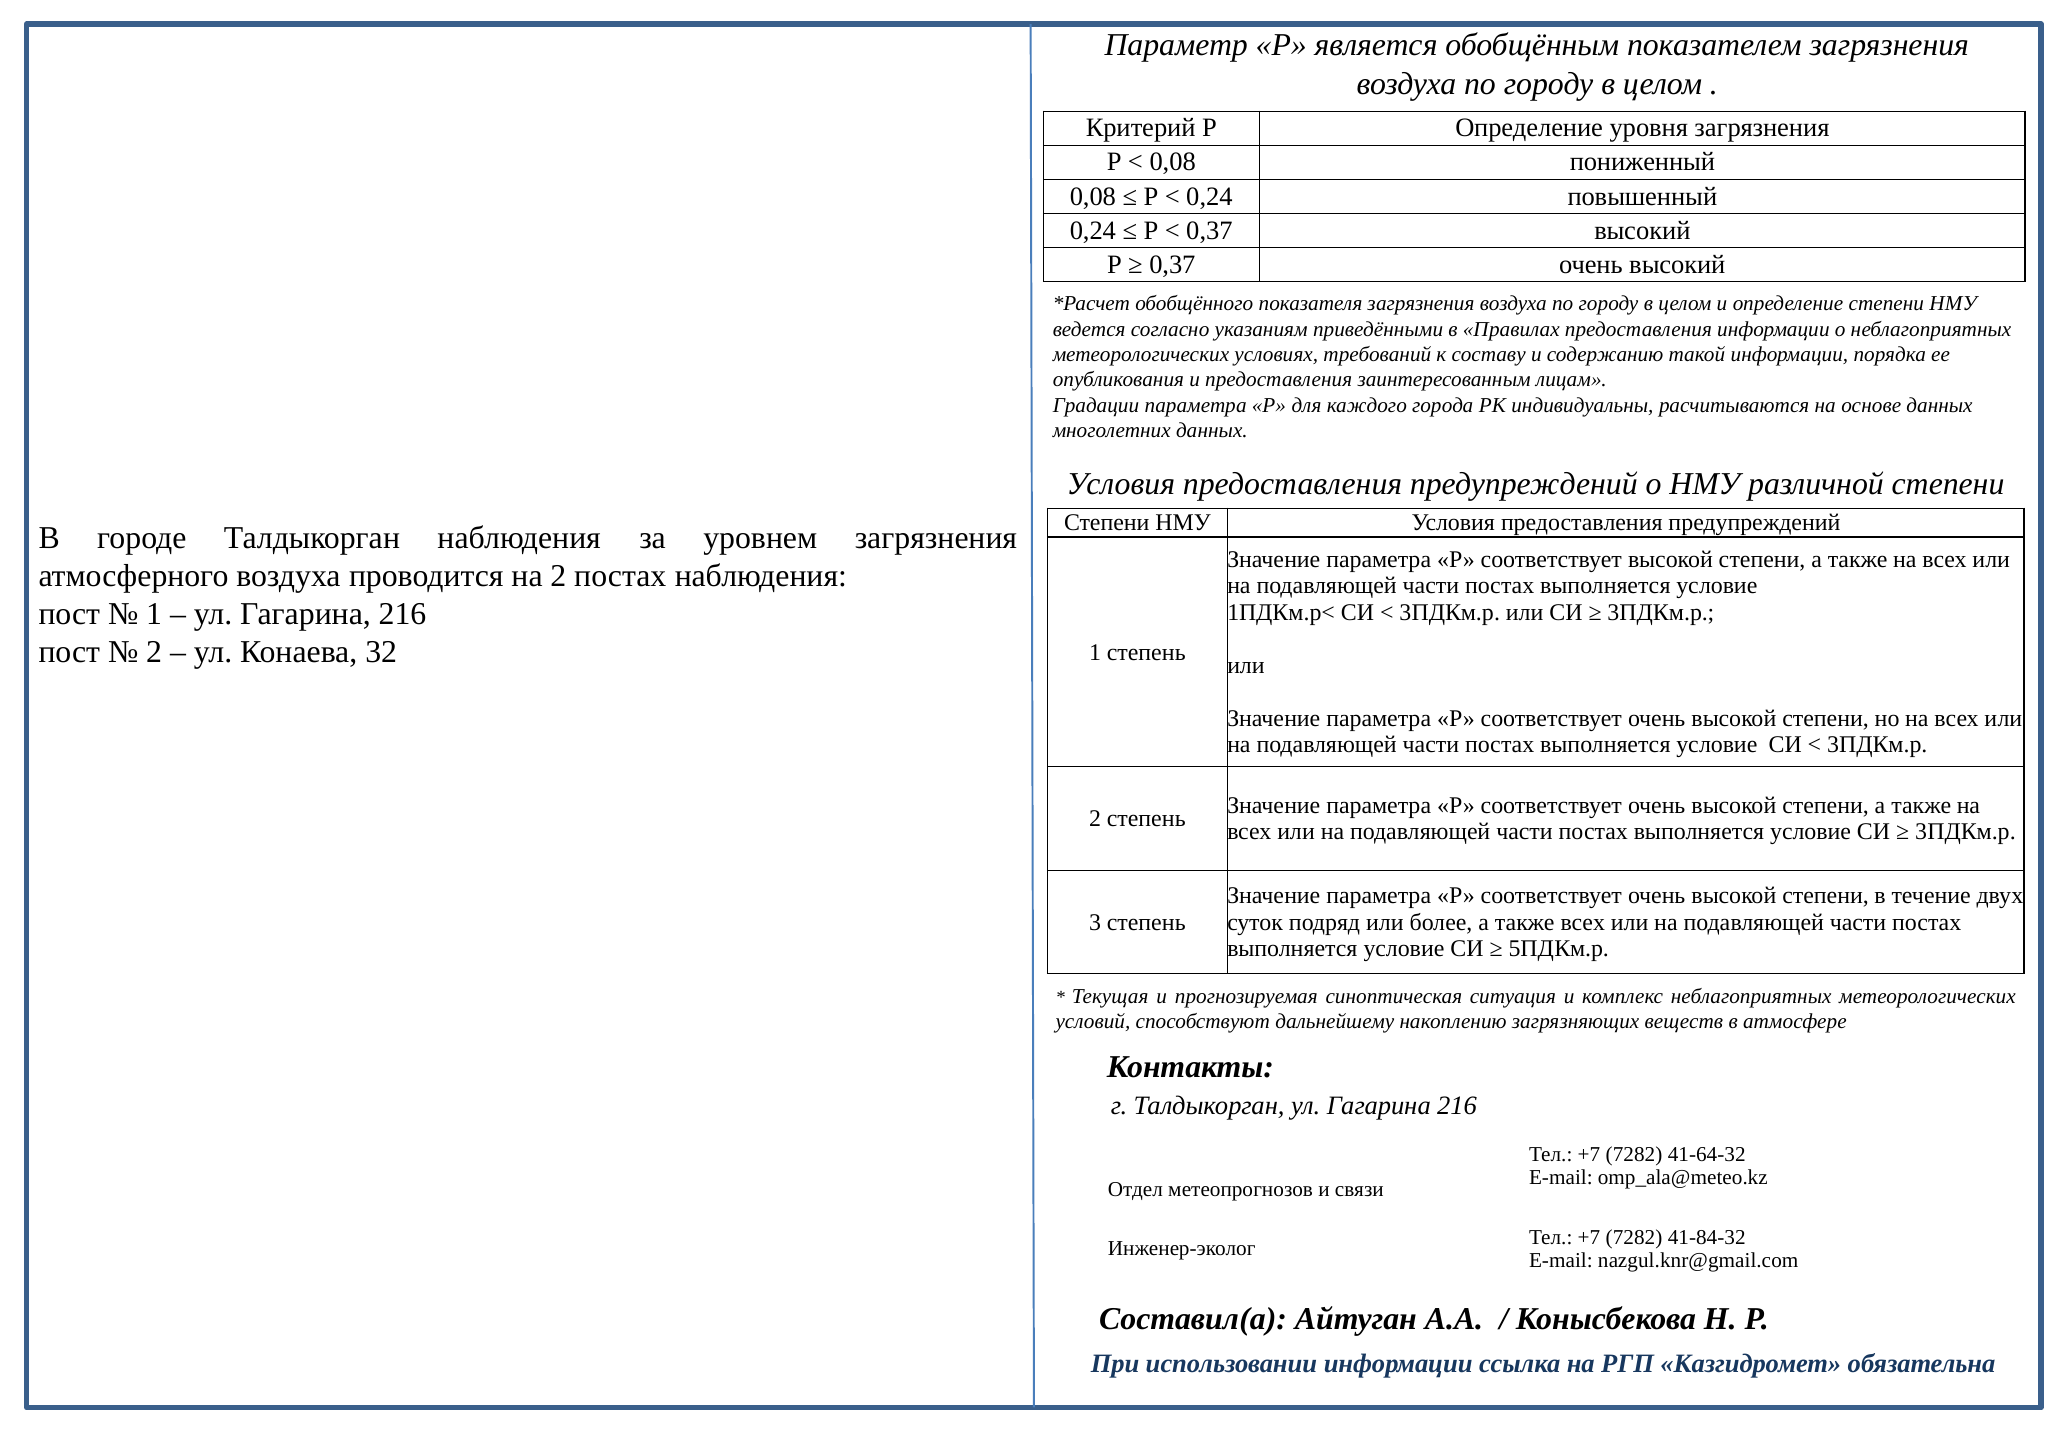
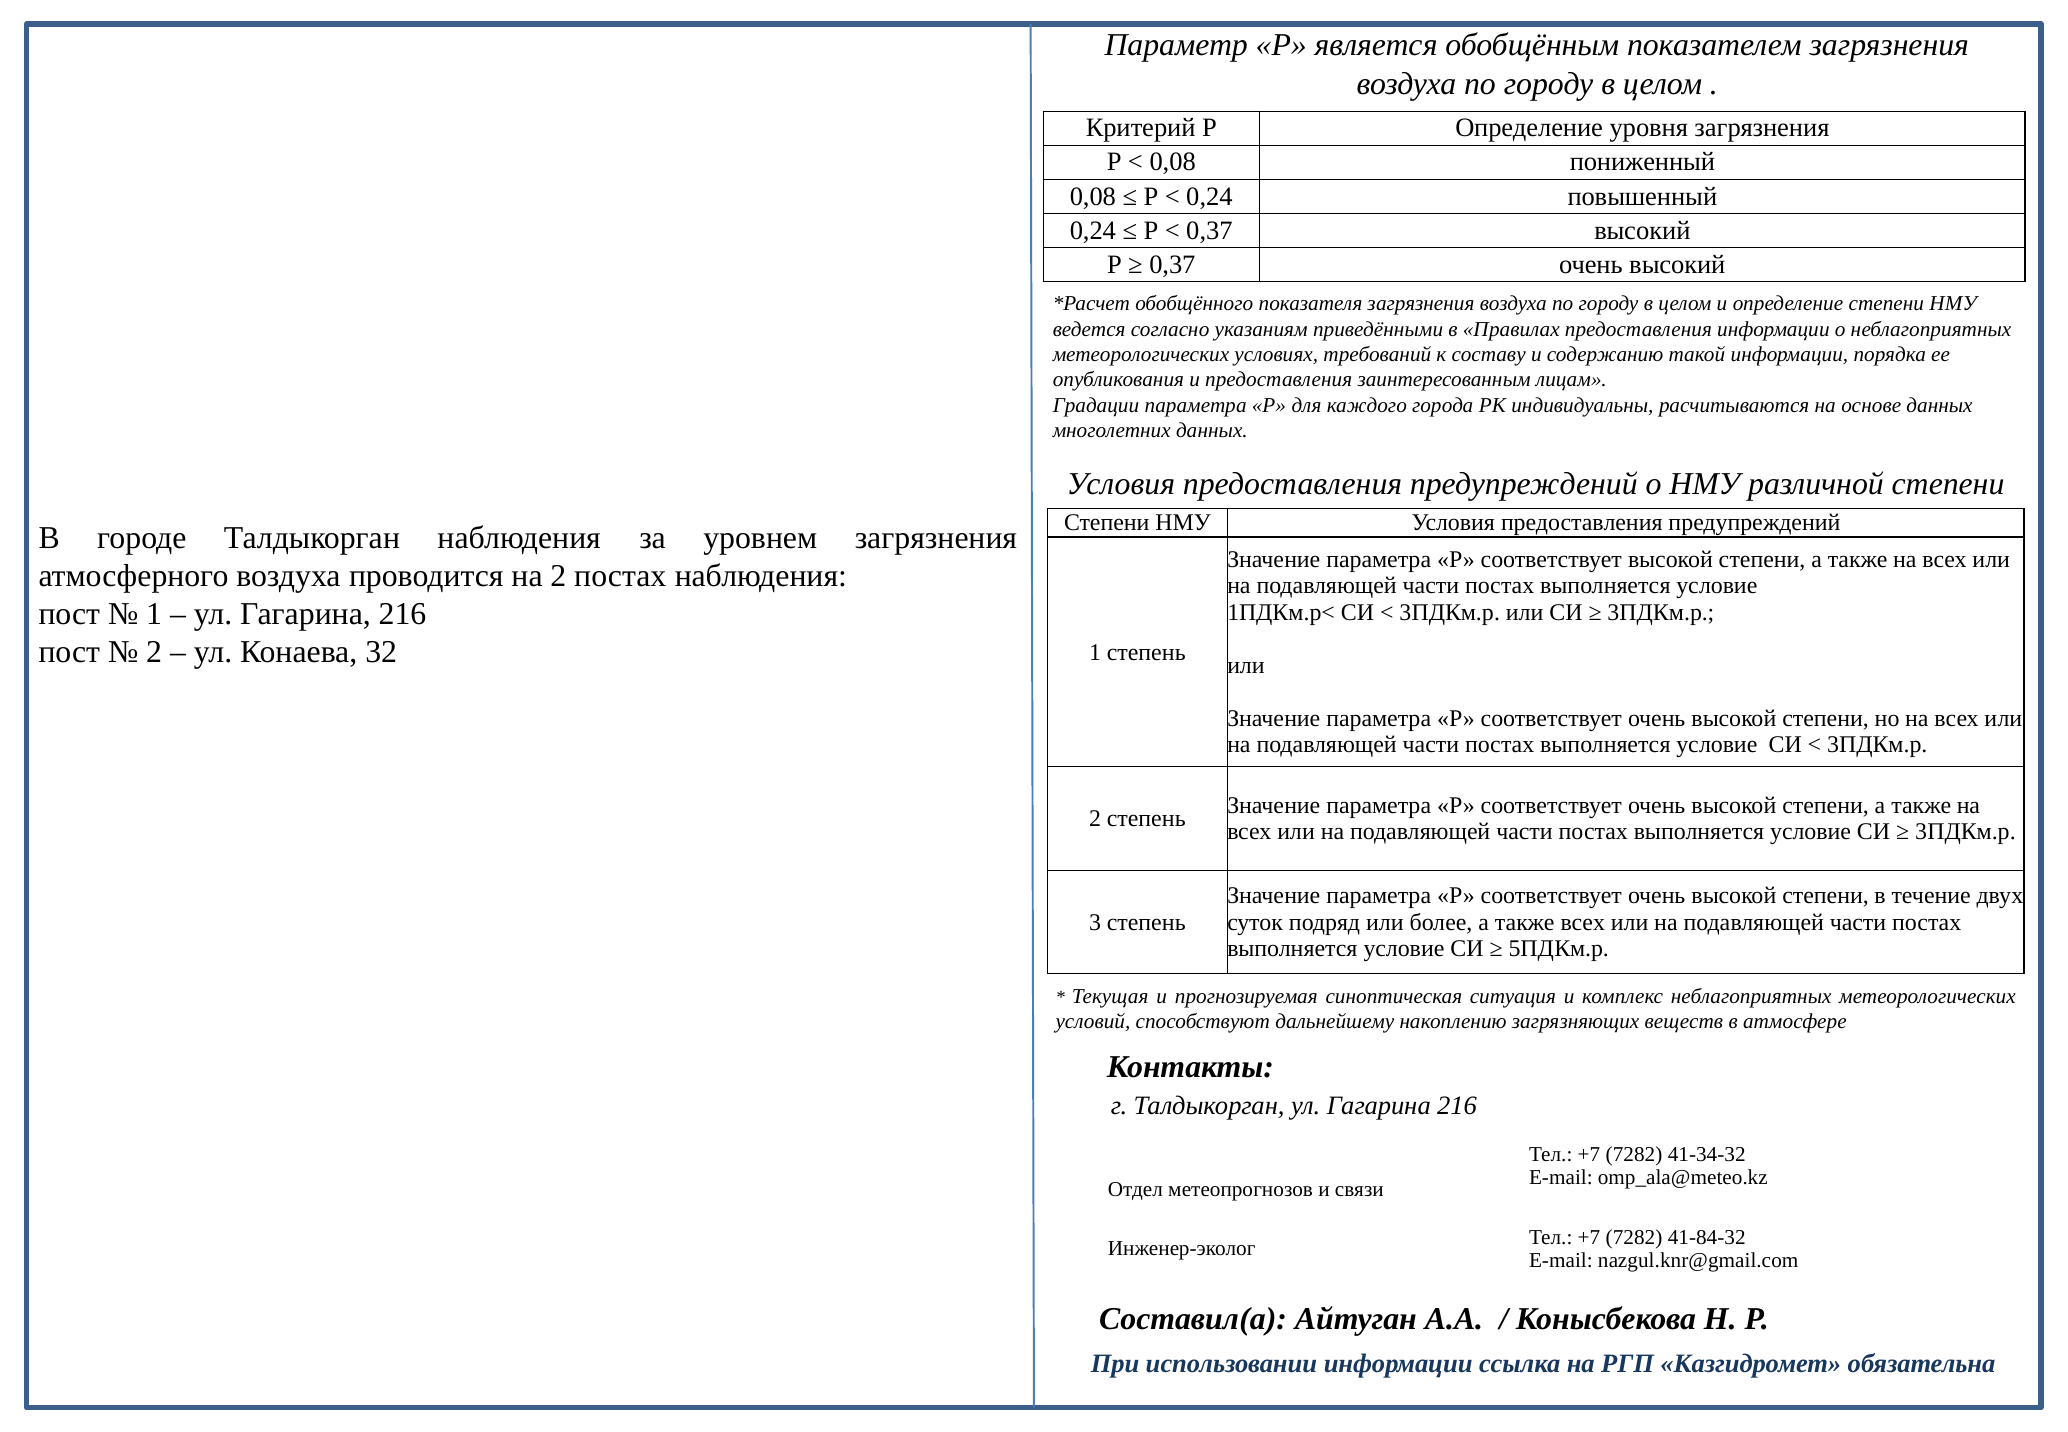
41-64-32: 41-64-32 -> 41-34-32 (1707, 1154)
